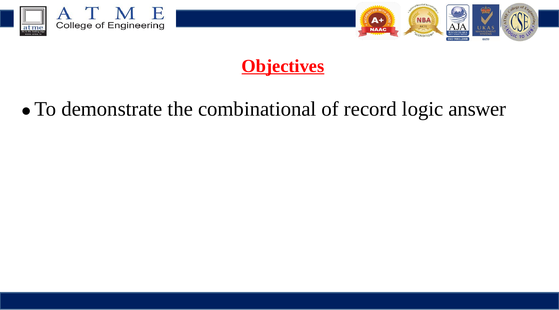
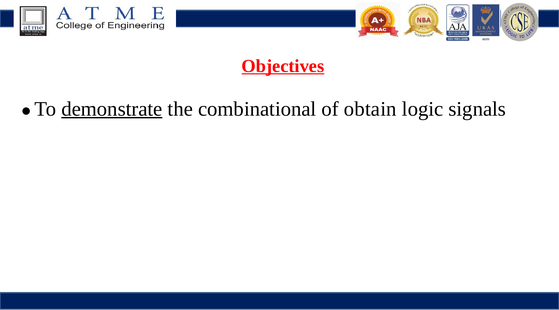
demonstrate underline: none -> present (112, 109)
record: record -> obtain (370, 109)
answer: answer -> signals (477, 109)
